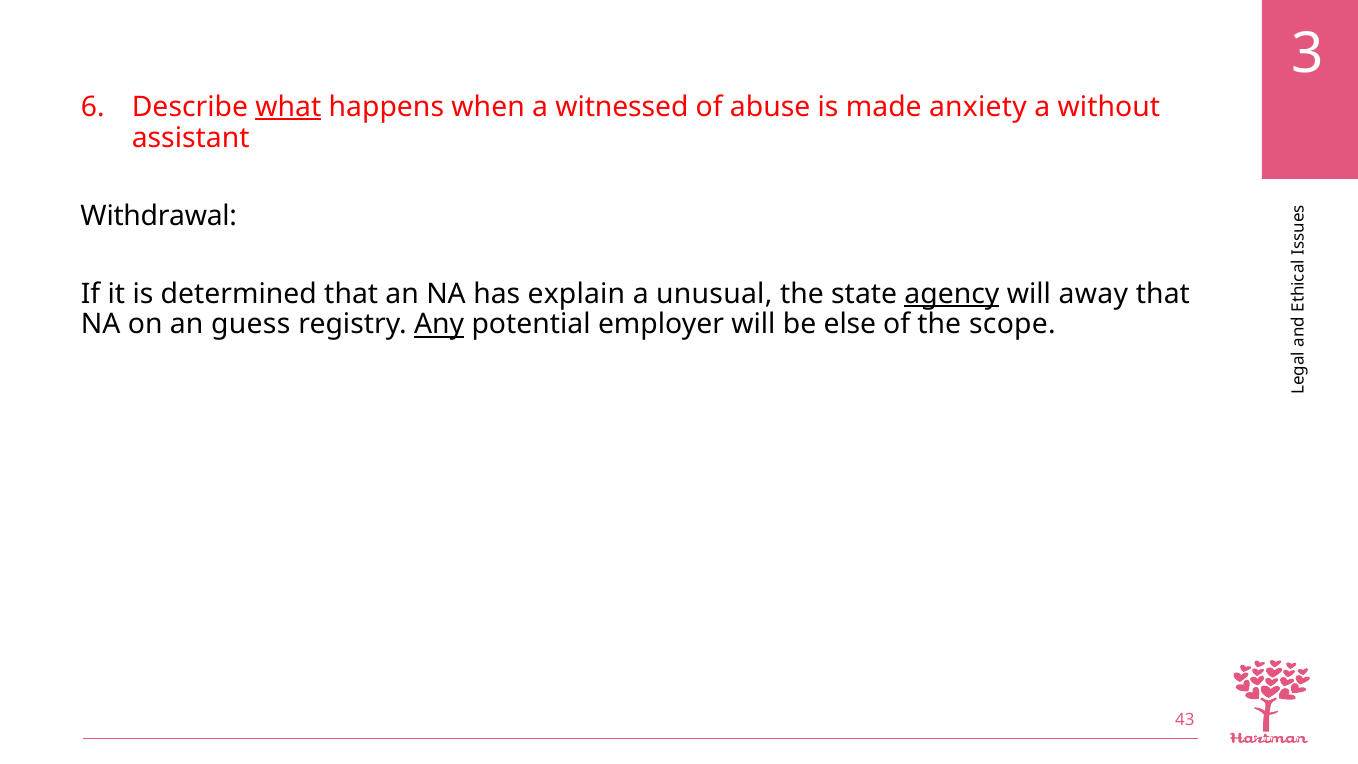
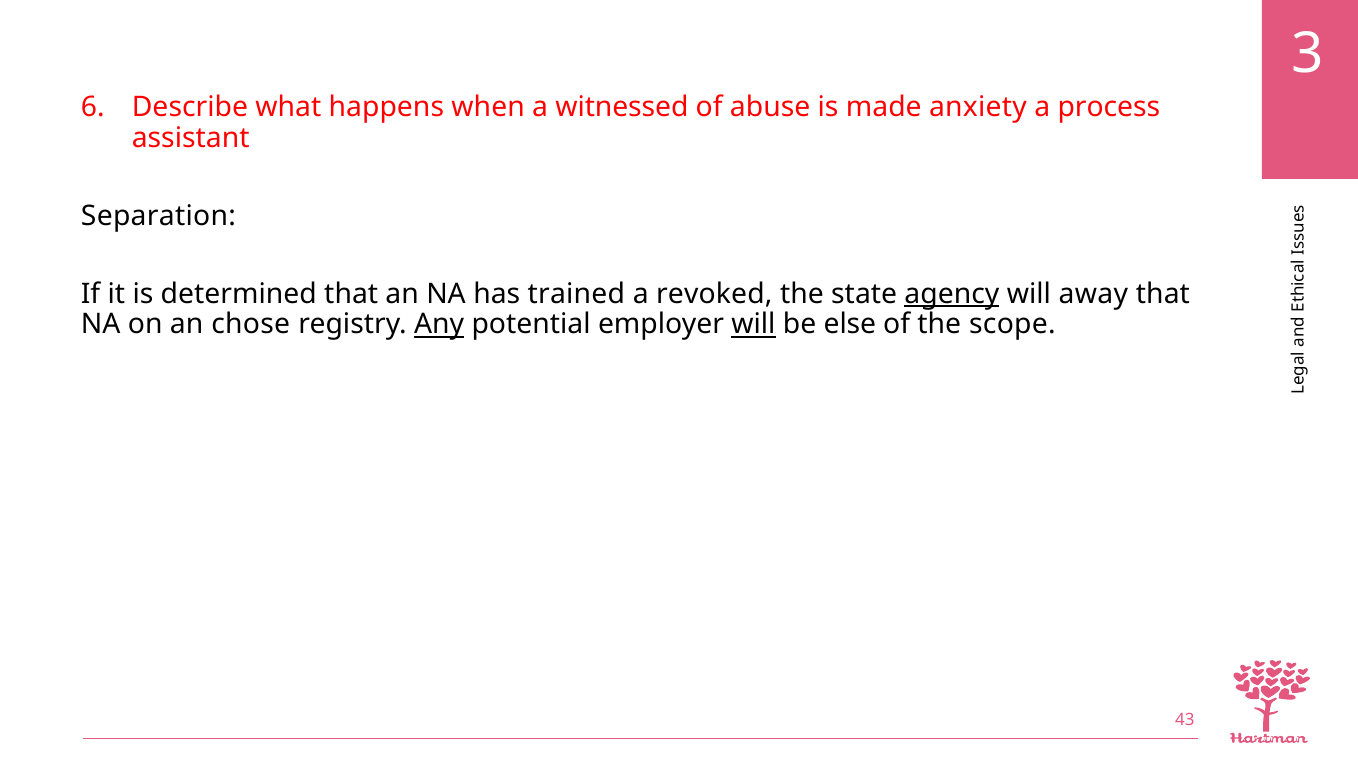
what underline: present -> none (288, 107)
without: without -> process (1109, 107)
Withdrawal: Withdrawal -> Separation (158, 216)
explain: explain -> trained (576, 294)
unusual: unusual -> revoked (714, 294)
guess: guess -> chose (251, 324)
will underline: none -> present (753, 324)
